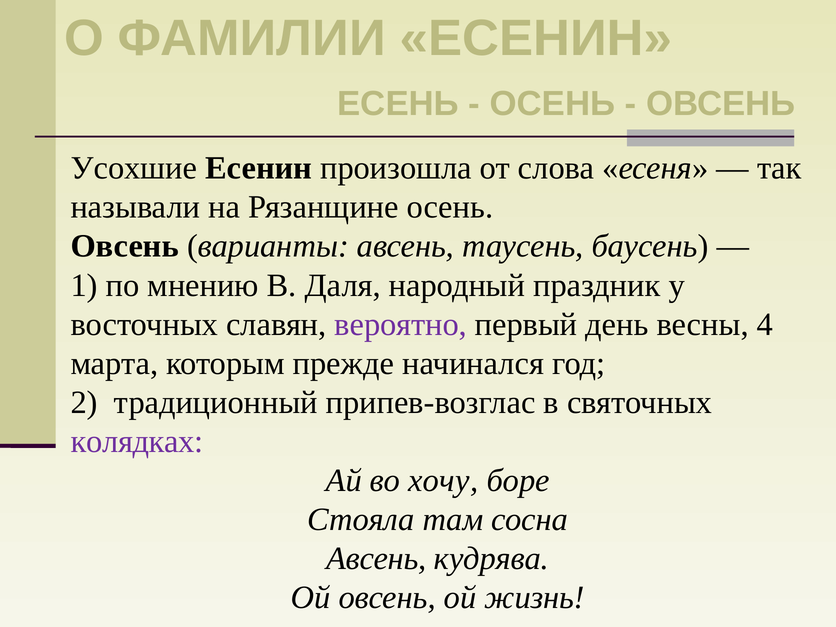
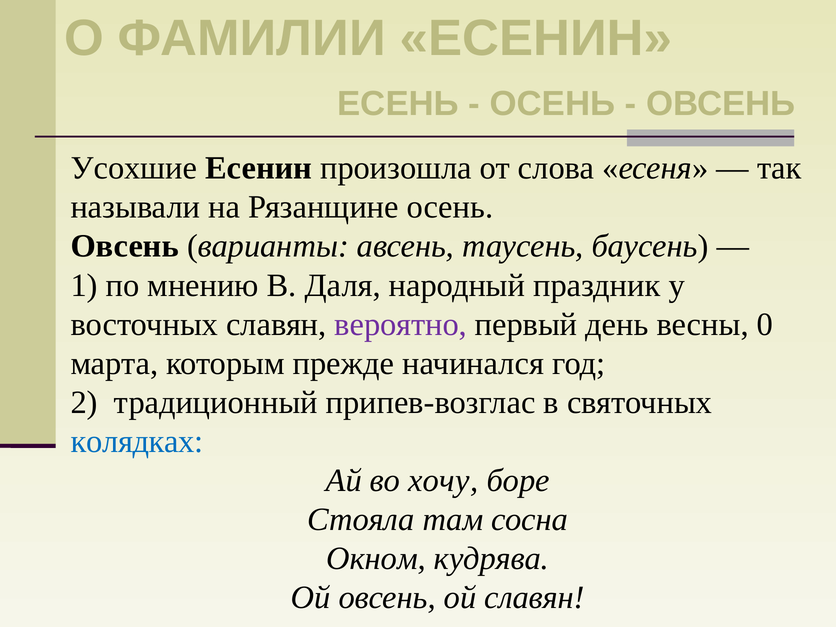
4: 4 -> 0 (765, 324)
колядках colour: purple -> blue (137, 441)
Авсень: Авсень -> Окном (376, 559)
ой жизнь: жизнь -> славян (535, 598)
